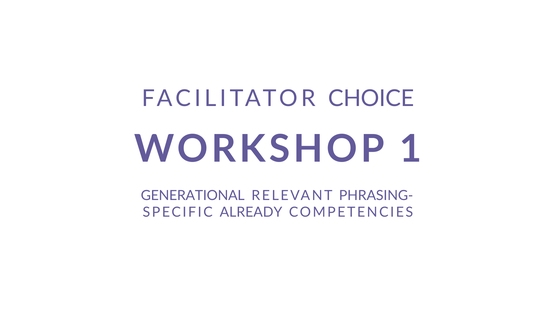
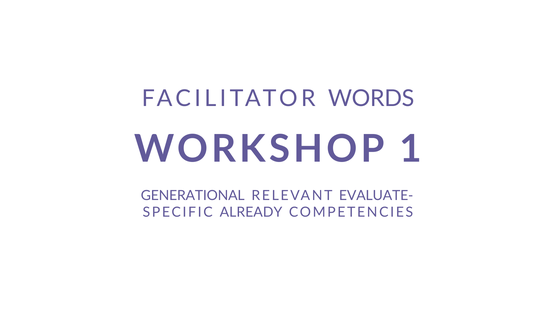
CHOICE: CHOICE -> WORDS (371, 98)
PHRASING-: PHRASING- -> EVALUATE- (376, 196)
